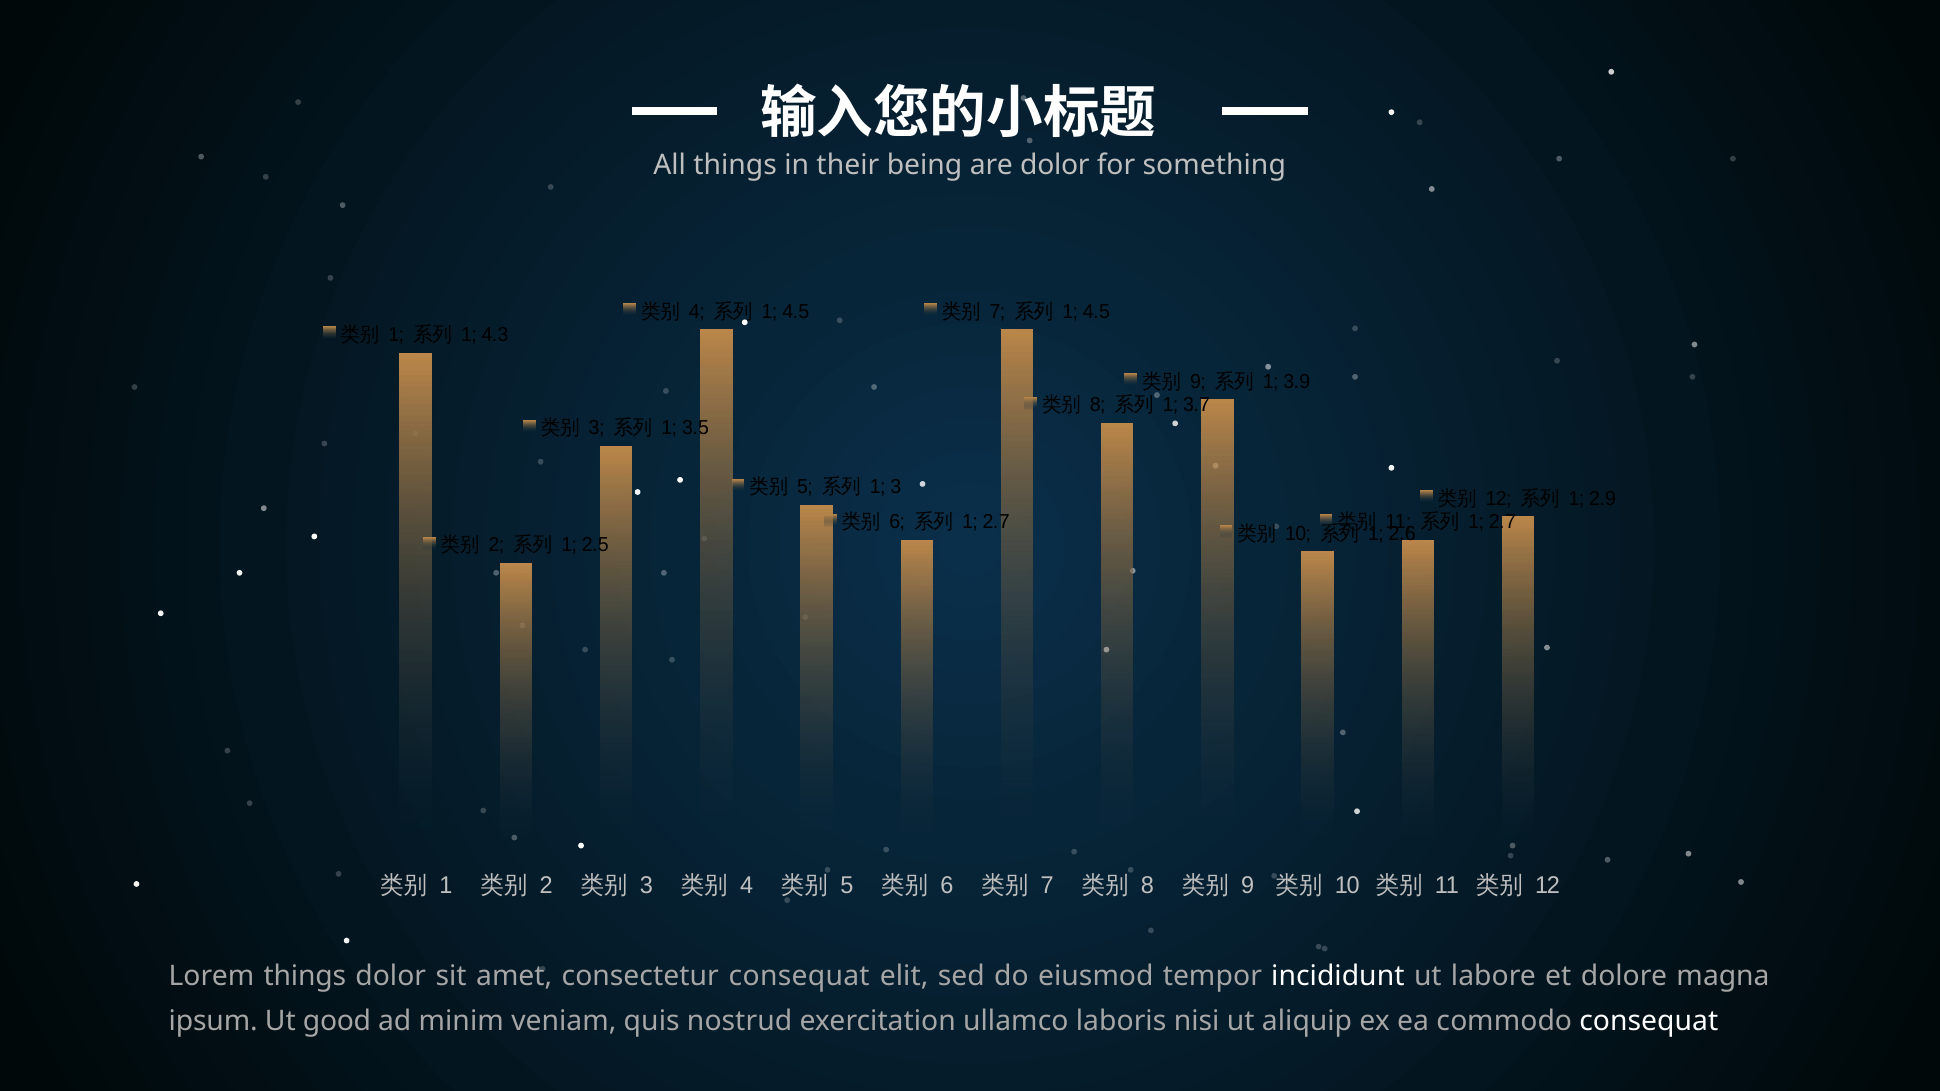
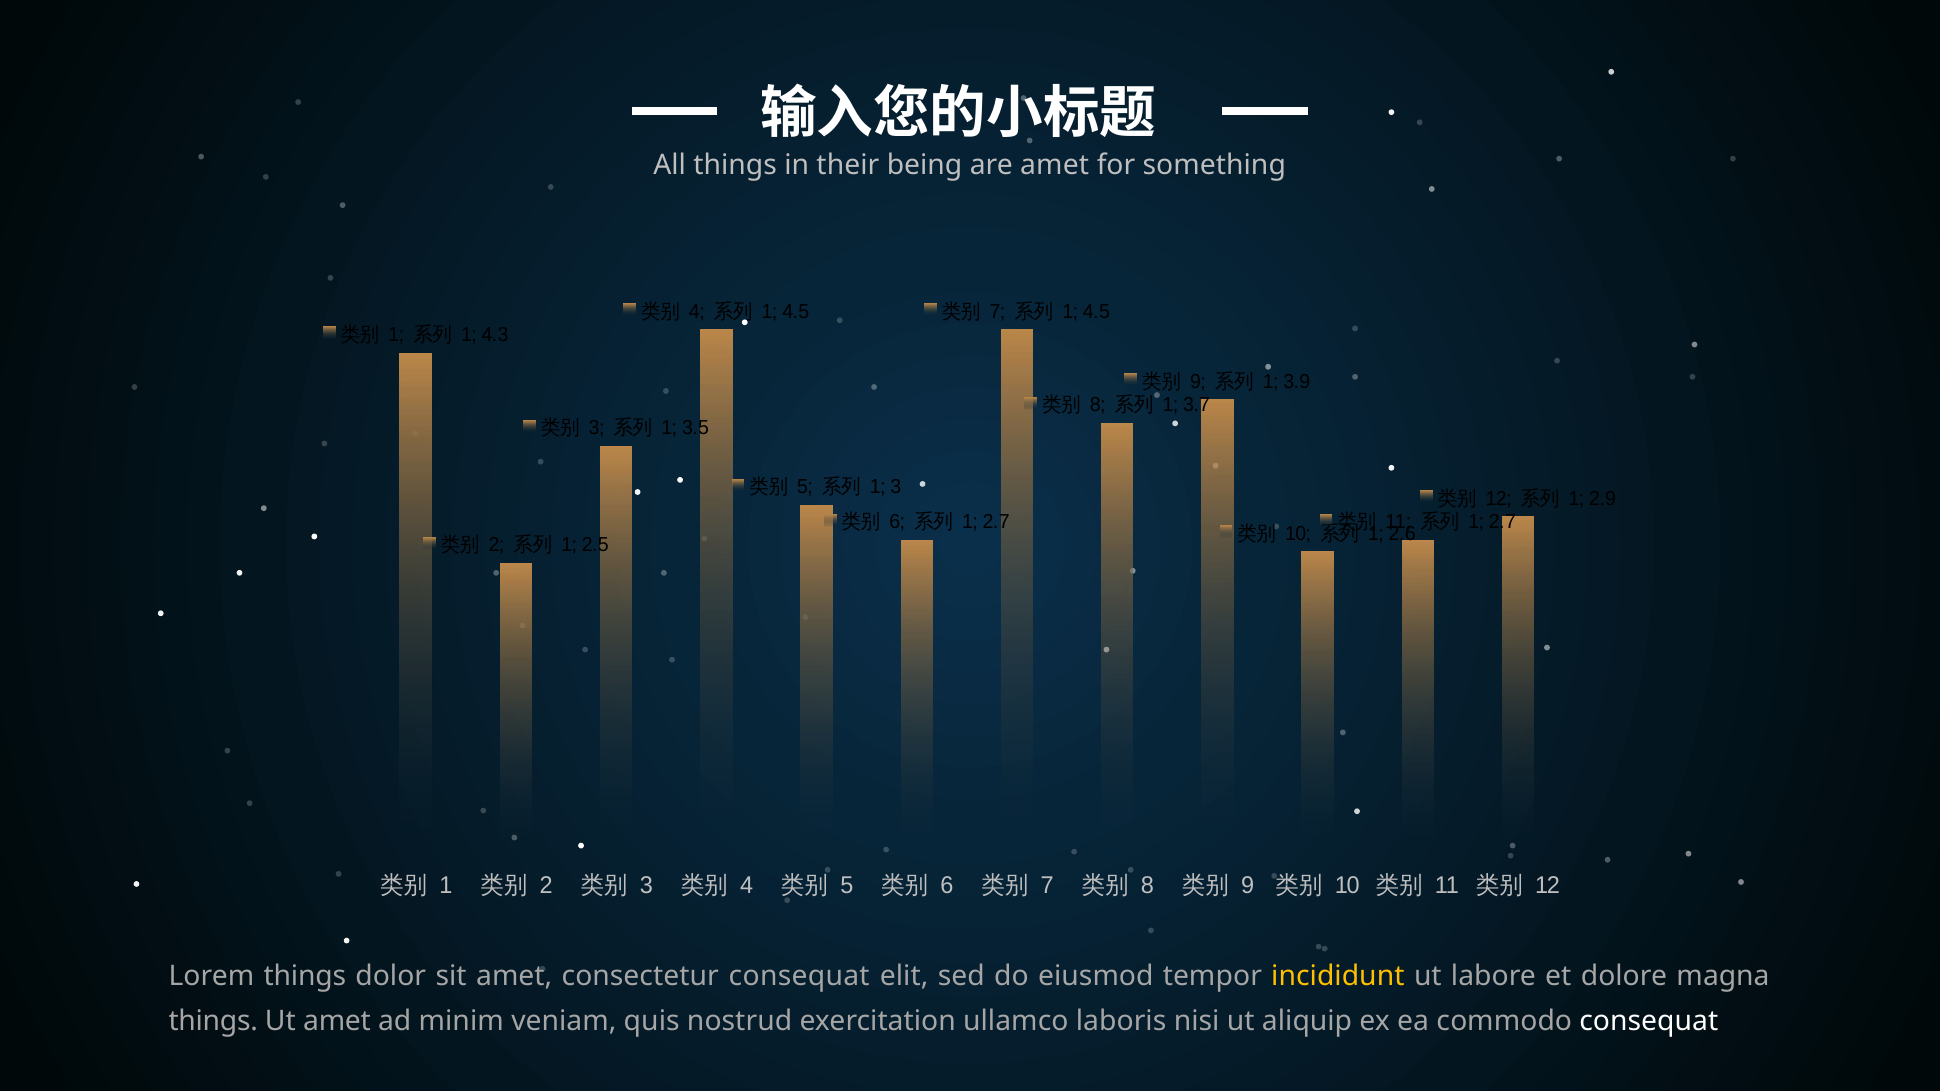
are dolor: dolor -> amet (1055, 165)
incididunt colour: white -> yellow (1338, 977)
ipsum: ipsum -> things (213, 1021)
Ut good: good -> amet (337, 1021)
